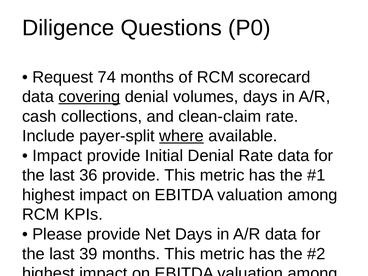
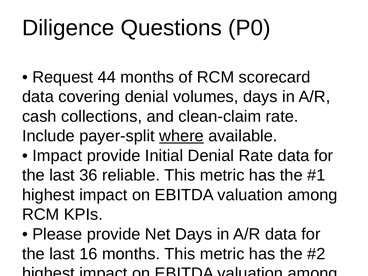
74: 74 -> 44 (107, 77)
covering underline: present -> none (89, 97)
36 provide: provide -> reliable (131, 175)
39: 39 -> 16 (88, 254)
